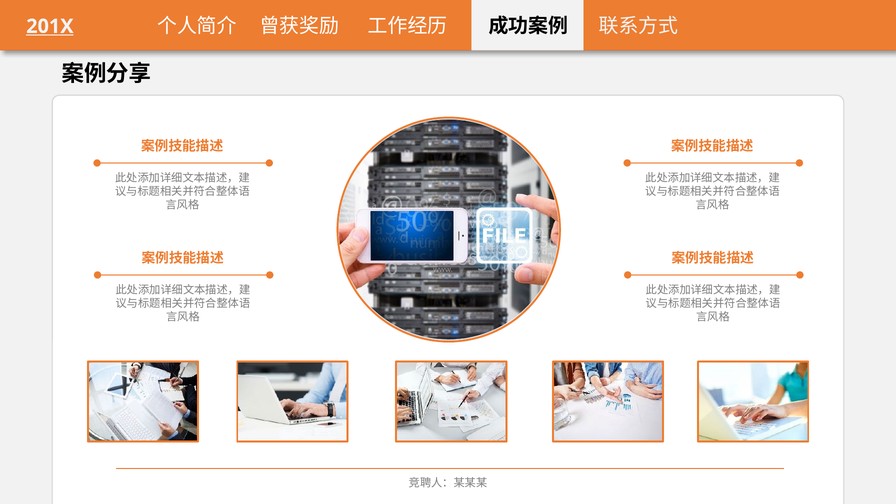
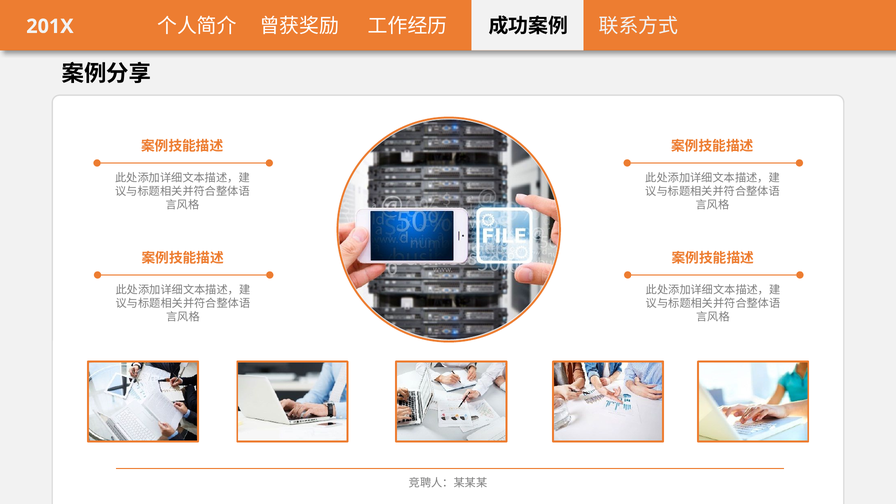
201X underline: present -> none (50, 26)
